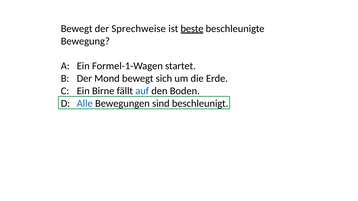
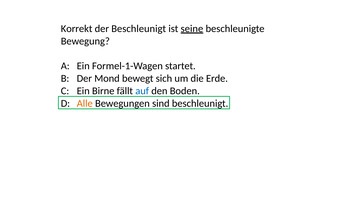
Bewegt: Bewegt -> Korrekt (77, 29)
der Sprechweise: Sprechweise -> Beschleunigt (139, 29)
beste: beste -> seine (192, 29)
Alle colour: blue -> orange (85, 104)
